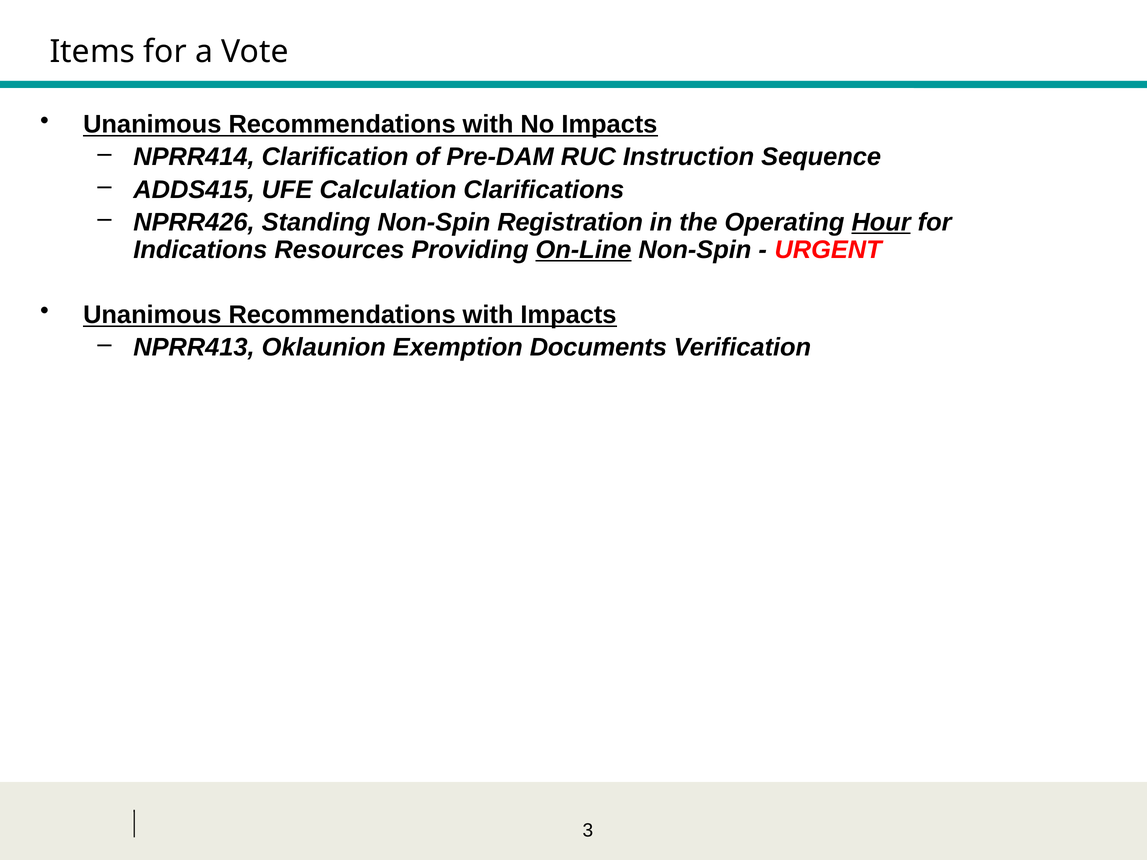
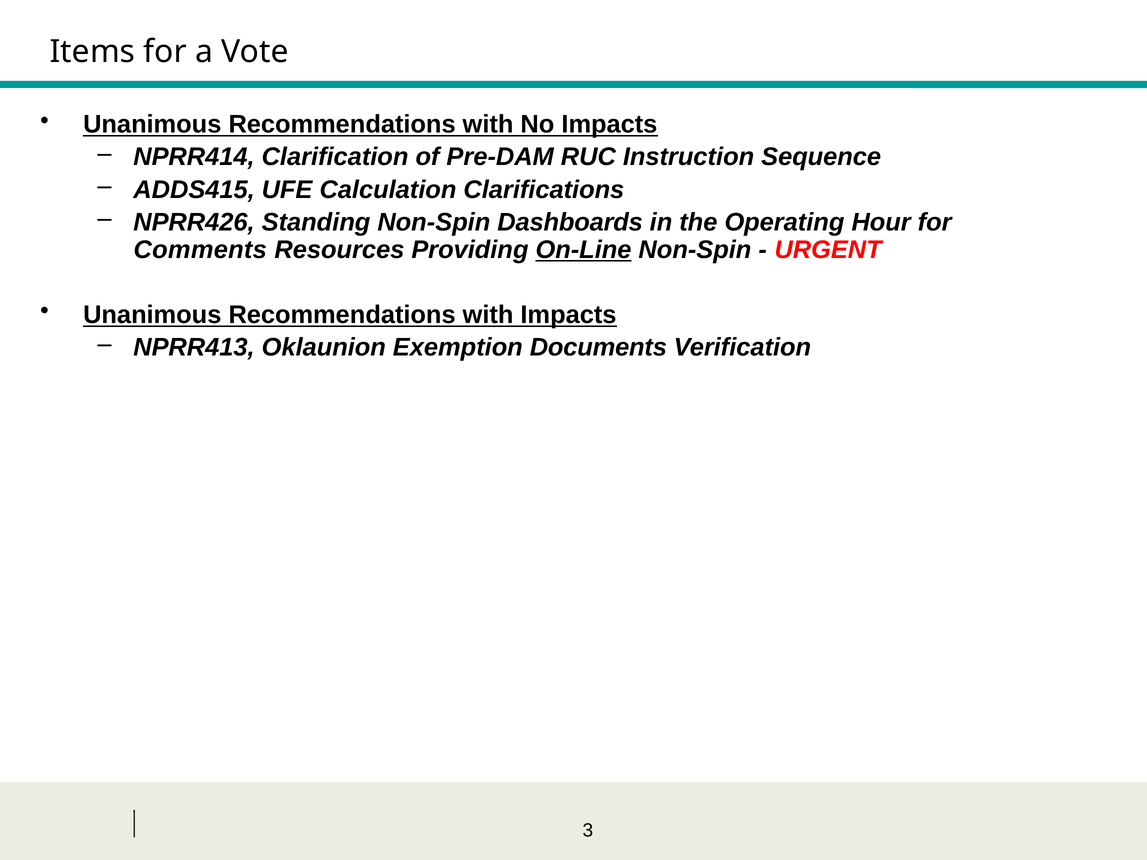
Registration: Registration -> Dashboards (570, 222)
Hour underline: present -> none (881, 222)
Indications: Indications -> Comments (200, 250)
